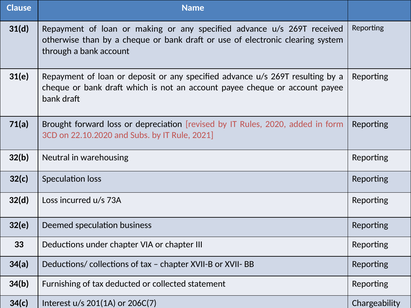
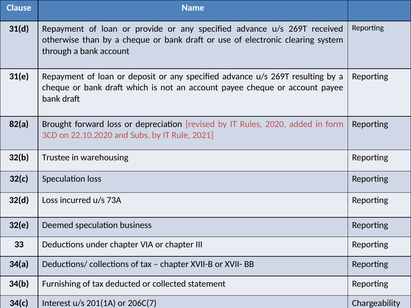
making: making -> provide (149, 29)
71(a: 71(a -> 82(a (19, 124)
Neutral: Neutral -> Trustee (56, 158)
